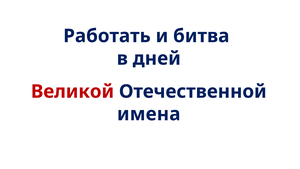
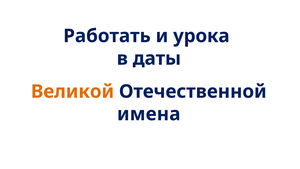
битва: битва -> урока (201, 36)
дней: дней -> даты (157, 58)
Великой colour: red -> orange (72, 91)
